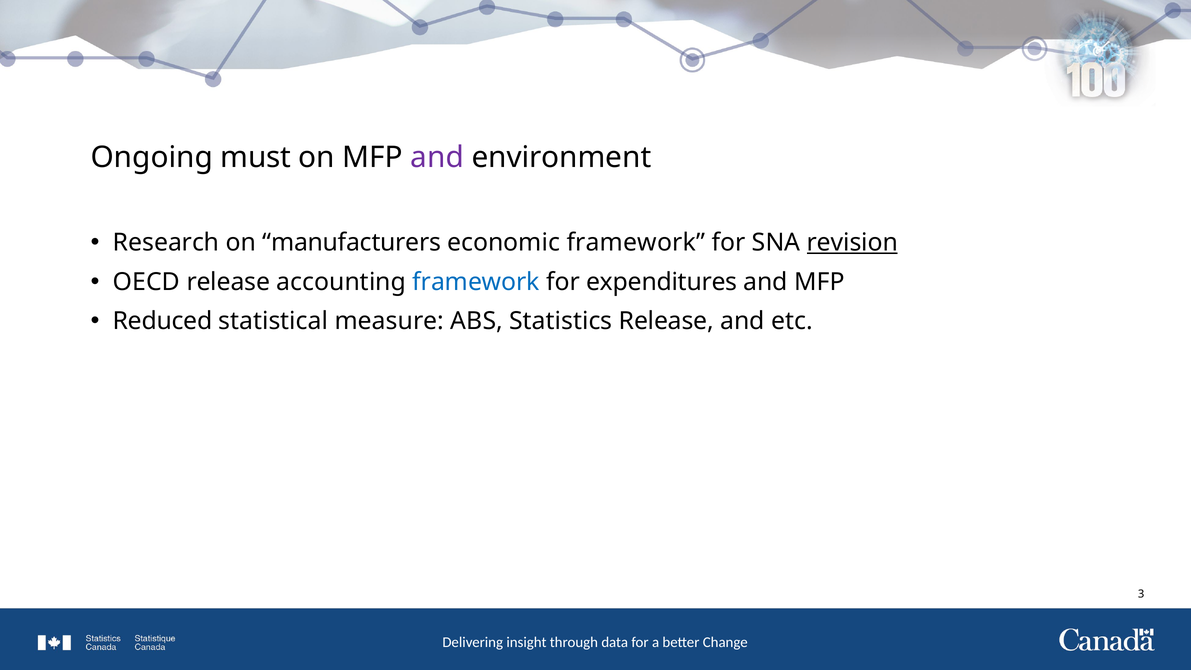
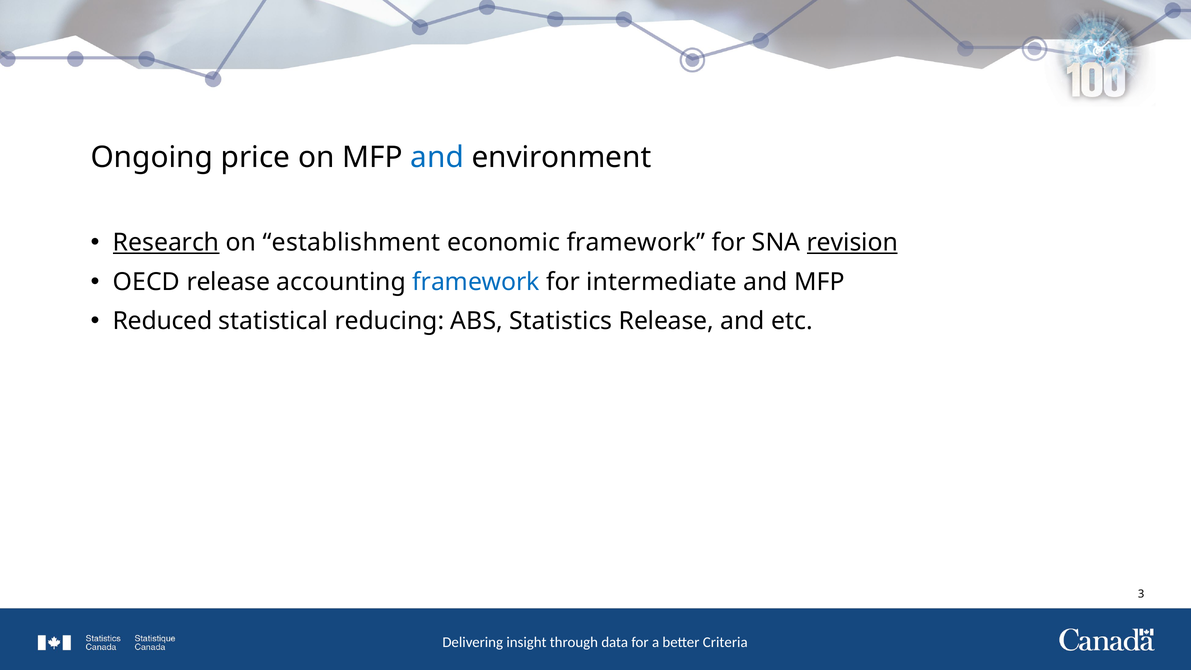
must: must -> price (256, 157)
and colour: purple -> blue (437, 157)
Research underline: none -> present (166, 243)
manufacturers: manufacturers -> establishment (352, 243)
expenditures: expenditures -> intermediate (662, 282)
measure: measure -> reducing (389, 321)
Change: Change -> Criteria (725, 642)
